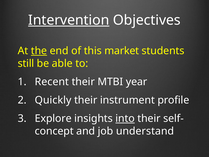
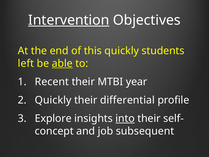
the underline: present -> none (39, 51)
this market: market -> quickly (122, 51)
still: still -> left (26, 63)
able underline: none -> present (62, 63)
instrument: instrument -> differential (127, 100)
understand: understand -> subsequent (145, 131)
